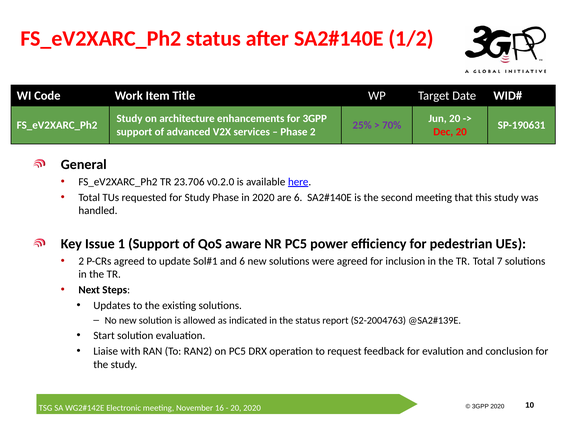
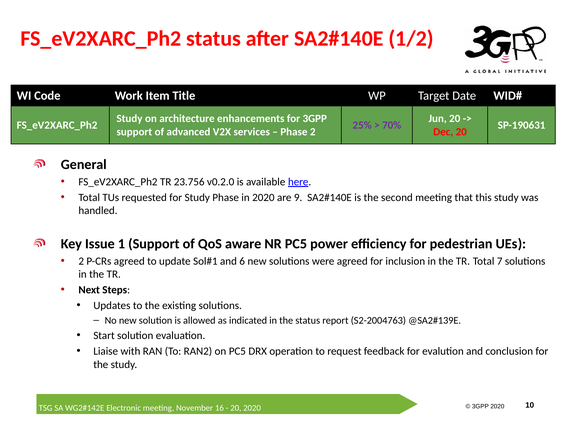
23.706: 23.706 -> 23.756 (189, 182)
are 6: 6 -> 9 (298, 197)
